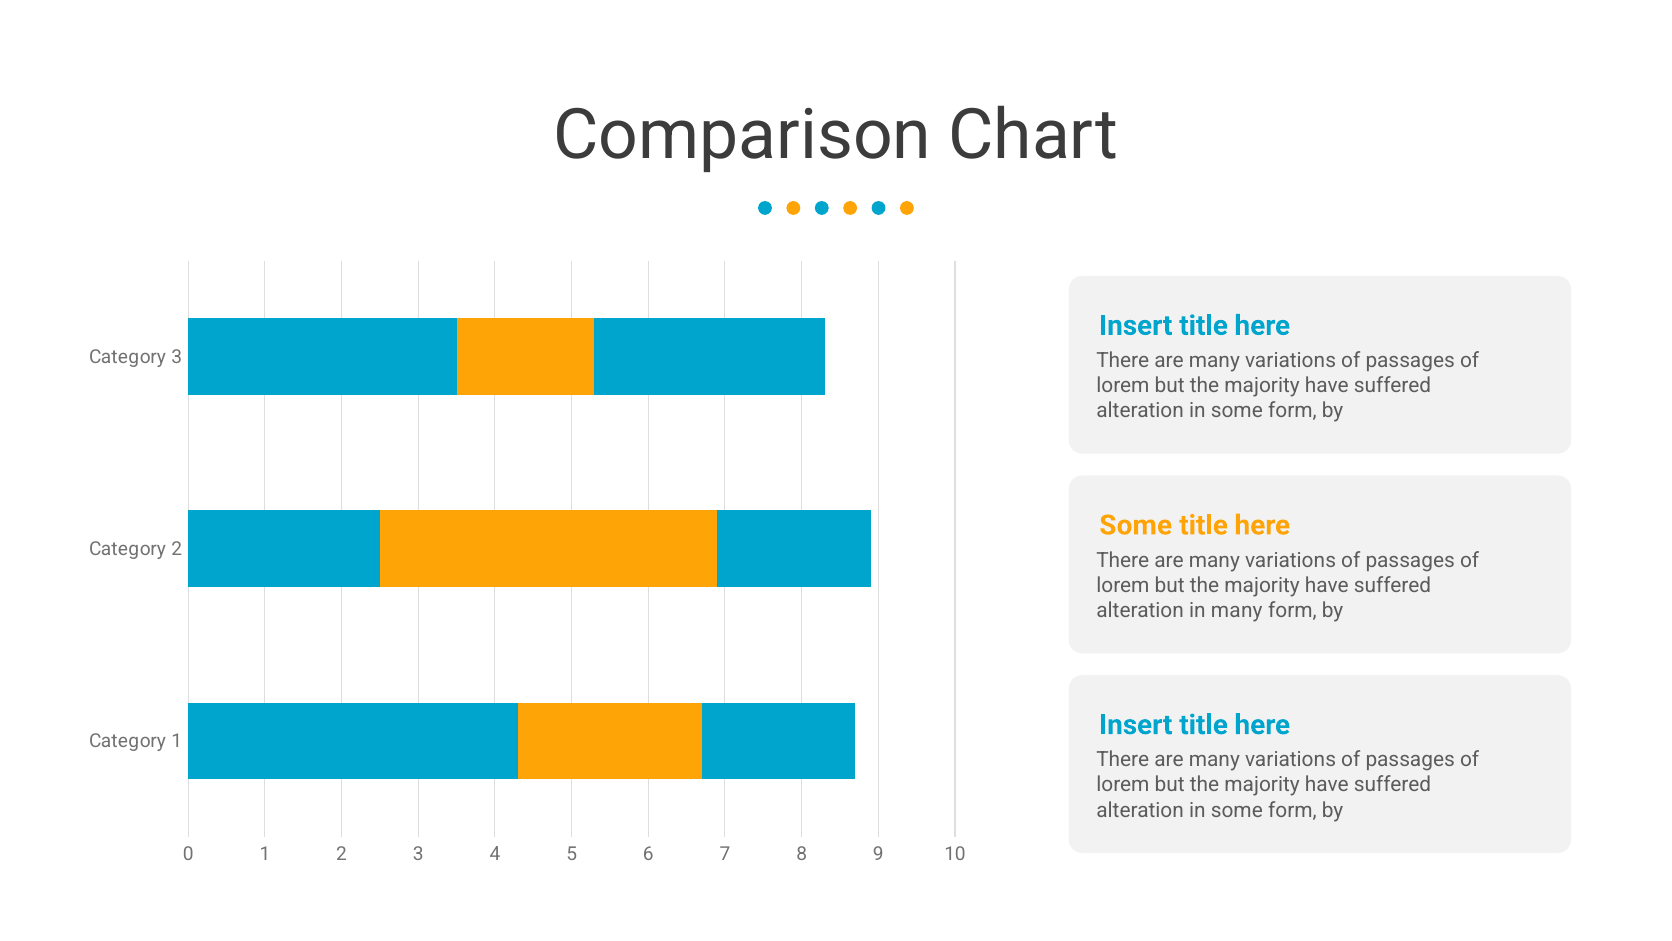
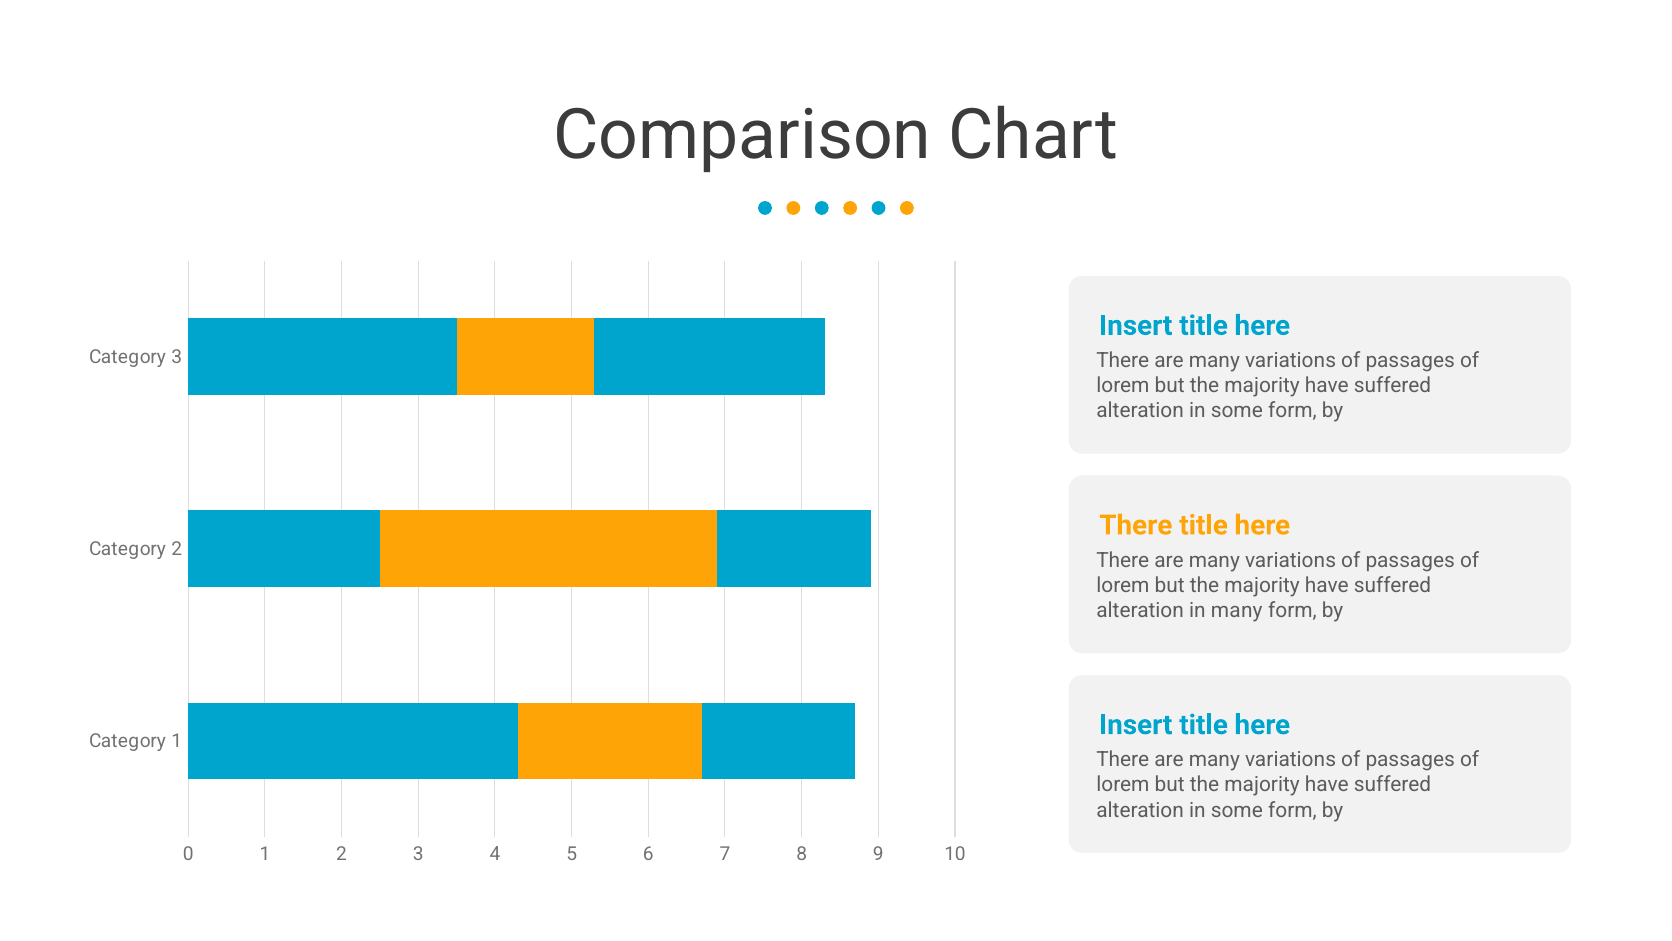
Some: Some -> There (1136, 525)
